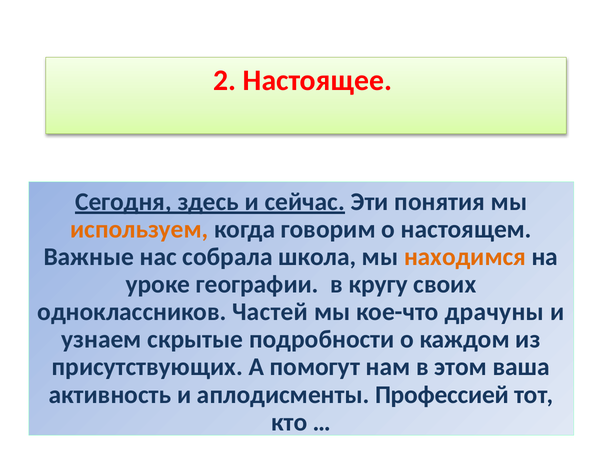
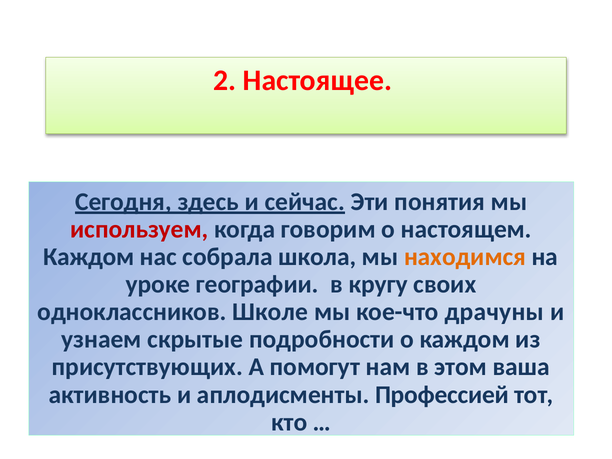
используем colour: orange -> red (139, 229)
Важные: Важные -> Каждом (89, 257)
Частей: Частей -> Школе (270, 312)
